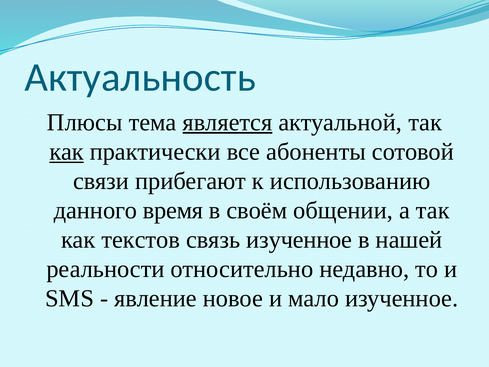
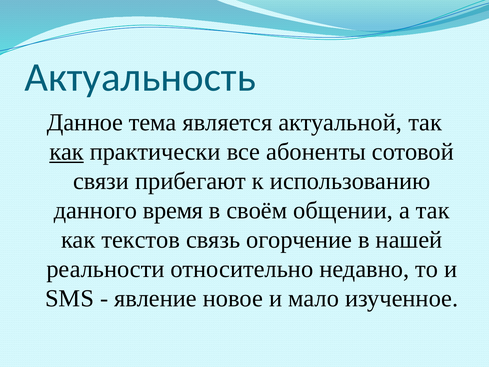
Плюсы: Плюсы -> Данное (85, 122)
является underline: present -> none (227, 122)
связь изученное: изученное -> огорчение (299, 240)
